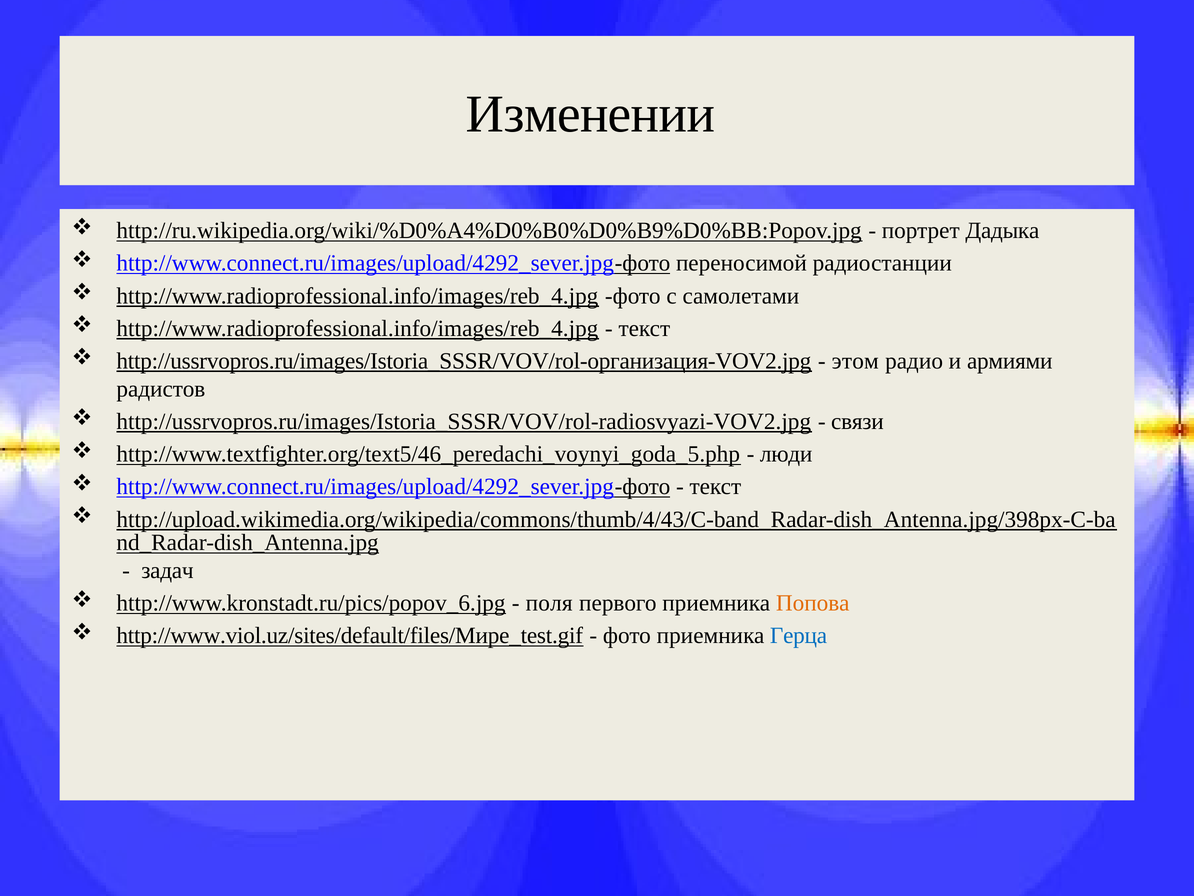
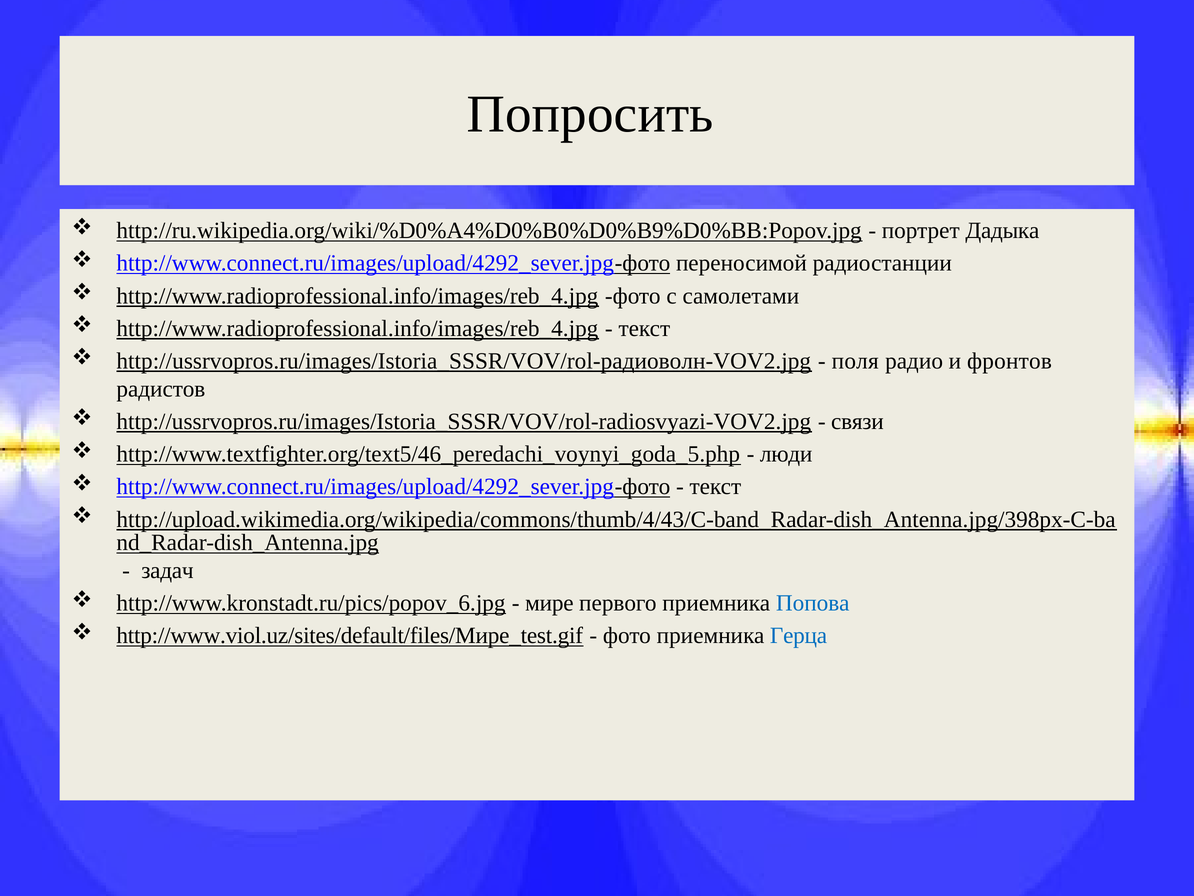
Изменении: Изменении -> Попросить (590, 114)
http://ussrvopros.ru/images/Istoria_SSSR/VOV/rol-организация-VOV2.jpg: http://ussrvopros.ru/images/Istoria_SSSR/VOV/rol-организация-VOV2.jpg -> http://ussrvopros.ru/images/Istoria_SSSR/VOV/rol-радиоволн-VOV2.jpg (464, 361)
этом: этом -> поля (855, 361)
армиями: армиями -> фронтов (1010, 361)
поля: поля -> мире (549, 603)
Попова colour: orange -> blue (813, 603)
